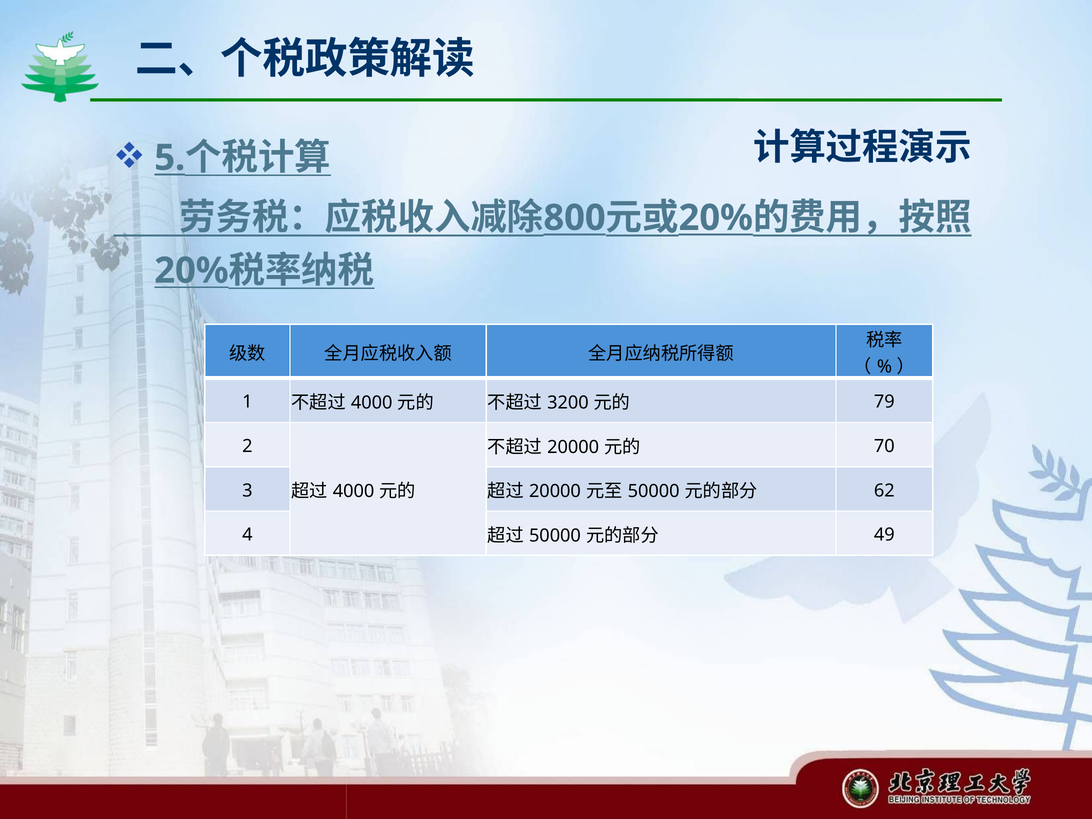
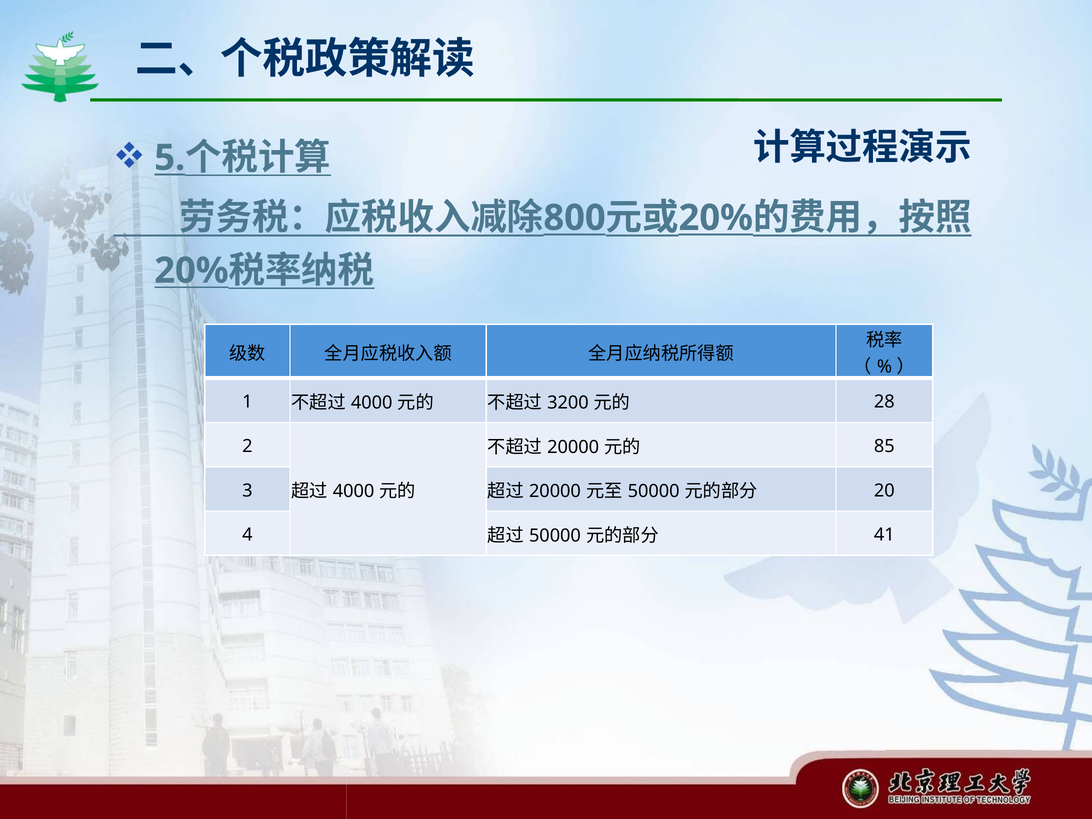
79: 79 -> 28 (884, 402)
70: 70 -> 85 (884, 446)
62: 62 -> 20 (884, 491)
49: 49 -> 41 (884, 535)
